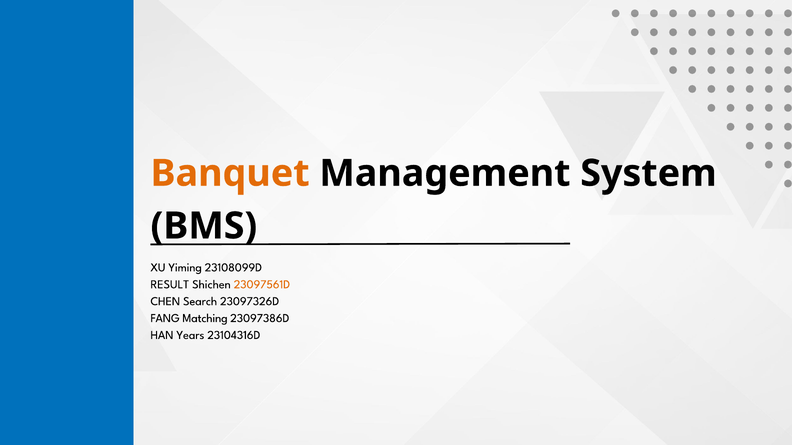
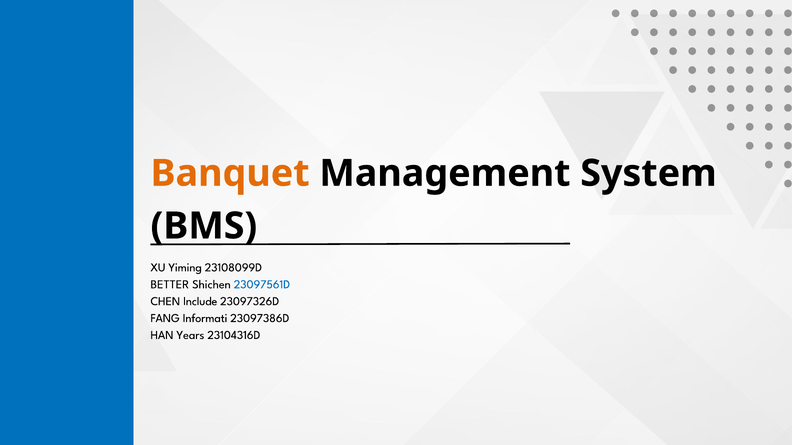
RESULT: RESULT -> BETTER (170, 285)
23097561D colour: orange -> blue (262, 285)
Search: Search -> Include (200, 302)
Matching: Matching -> Informati (205, 318)
